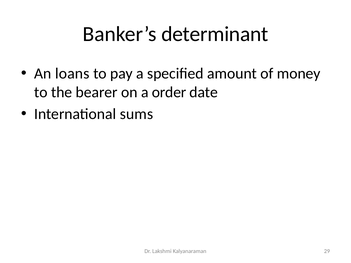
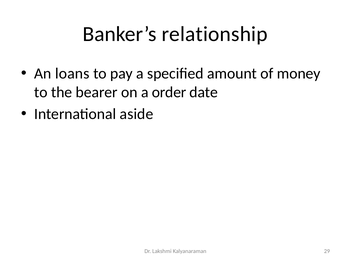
determinant: determinant -> relationship (215, 34)
sums: sums -> aside (136, 114)
